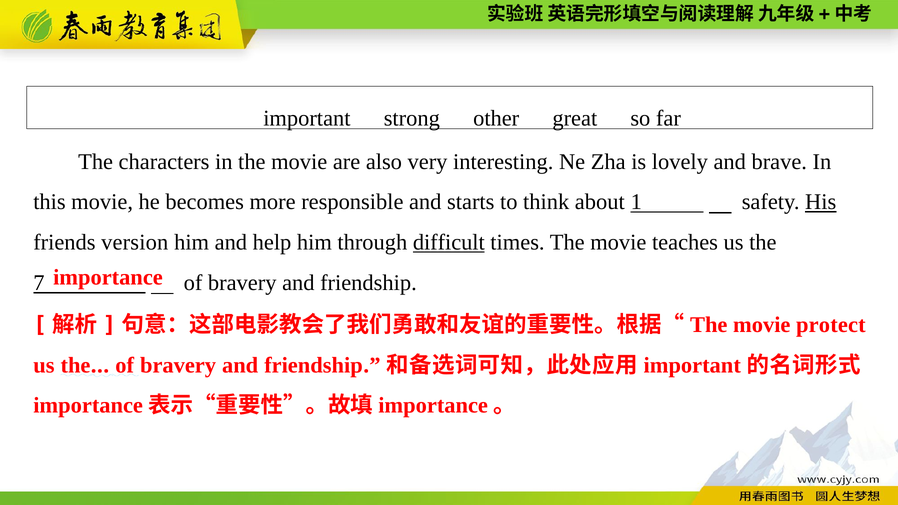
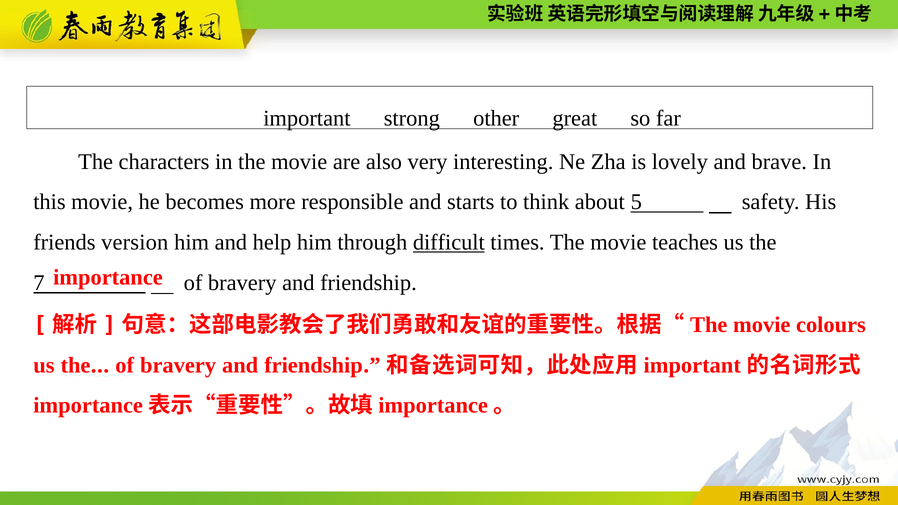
1: 1 -> 5 (636, 202)
His underline: present -> none (821, 202)
protect: protect -> colours (831, 325)
